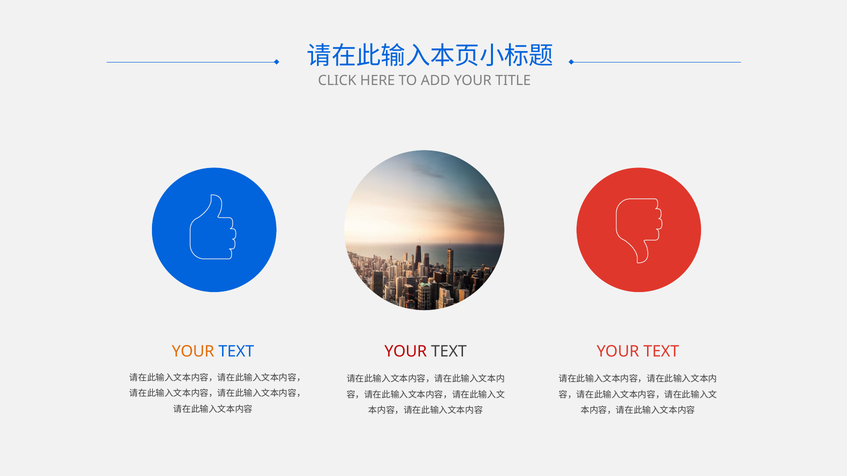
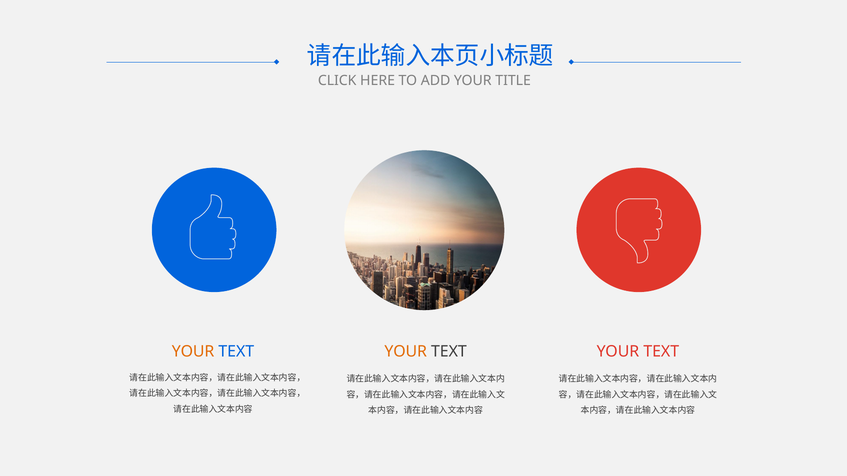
YOUR colour: red -> orange (406, 352)
